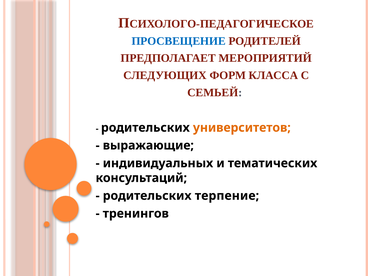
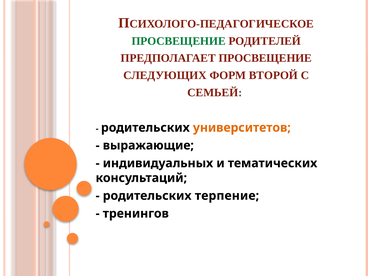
ПРОСВЕЩЕНИЕ colour: blue -> green (179, 41)
ПРЕДПОЛАГАЕТ МЕРОПРИЯТИЙ: МЕРОПРИЯТИЙ -> ПРОСВЕЩЕНИЕ (265, 58)
КЛАССА: КЛАССА -> ВТОРОЙ (273, 75)
